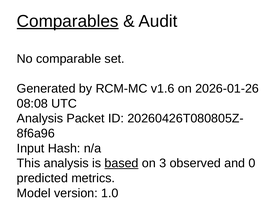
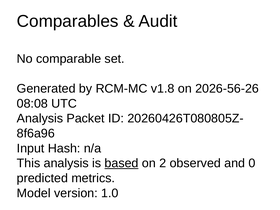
Comparables underline: present -> none (68, 21)
v1.6: v1.6 -> v1.8 (163, 89)
2026-01-26: 2026-01-26 -> 2026-56-26 (227, 89)
3: 3 -> 2 (163, 163)
